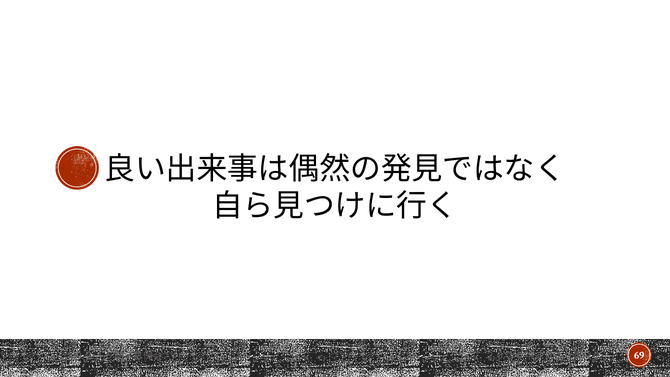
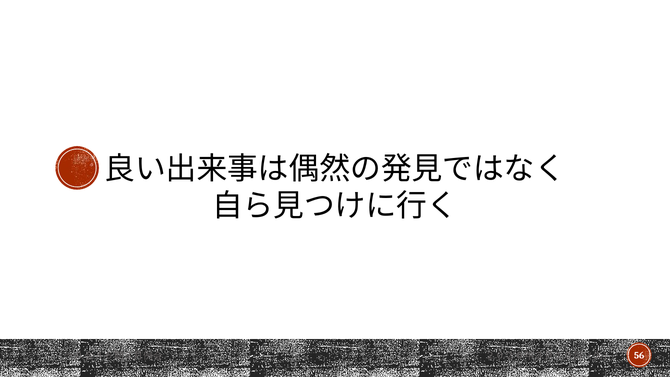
69: 69 -> 56 (639, 355)
